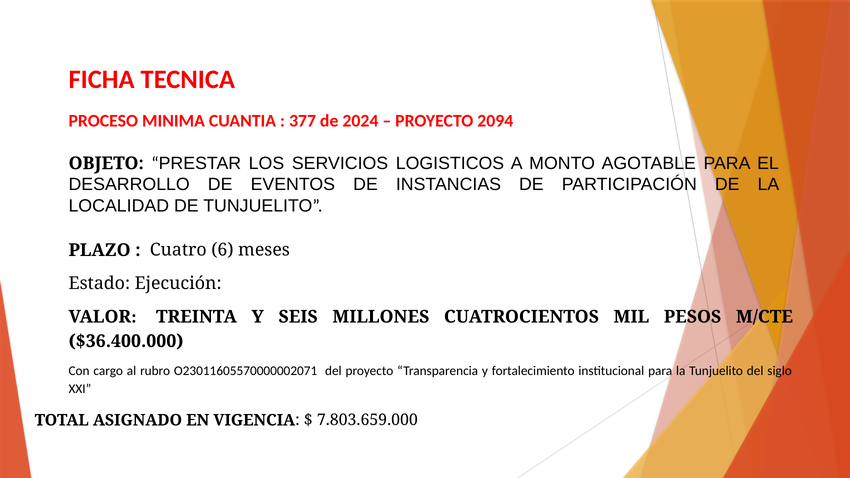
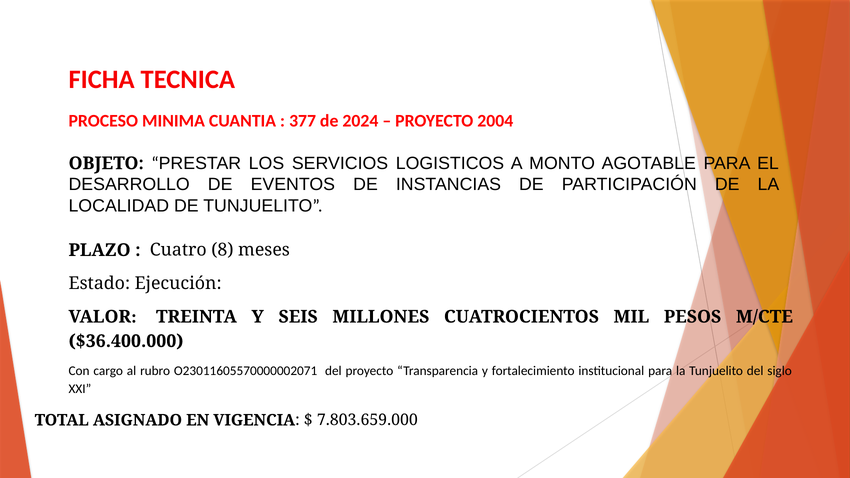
2094: 2094 -> 2004 (495, 121)
6: 6 -> 8 (222, 250)
